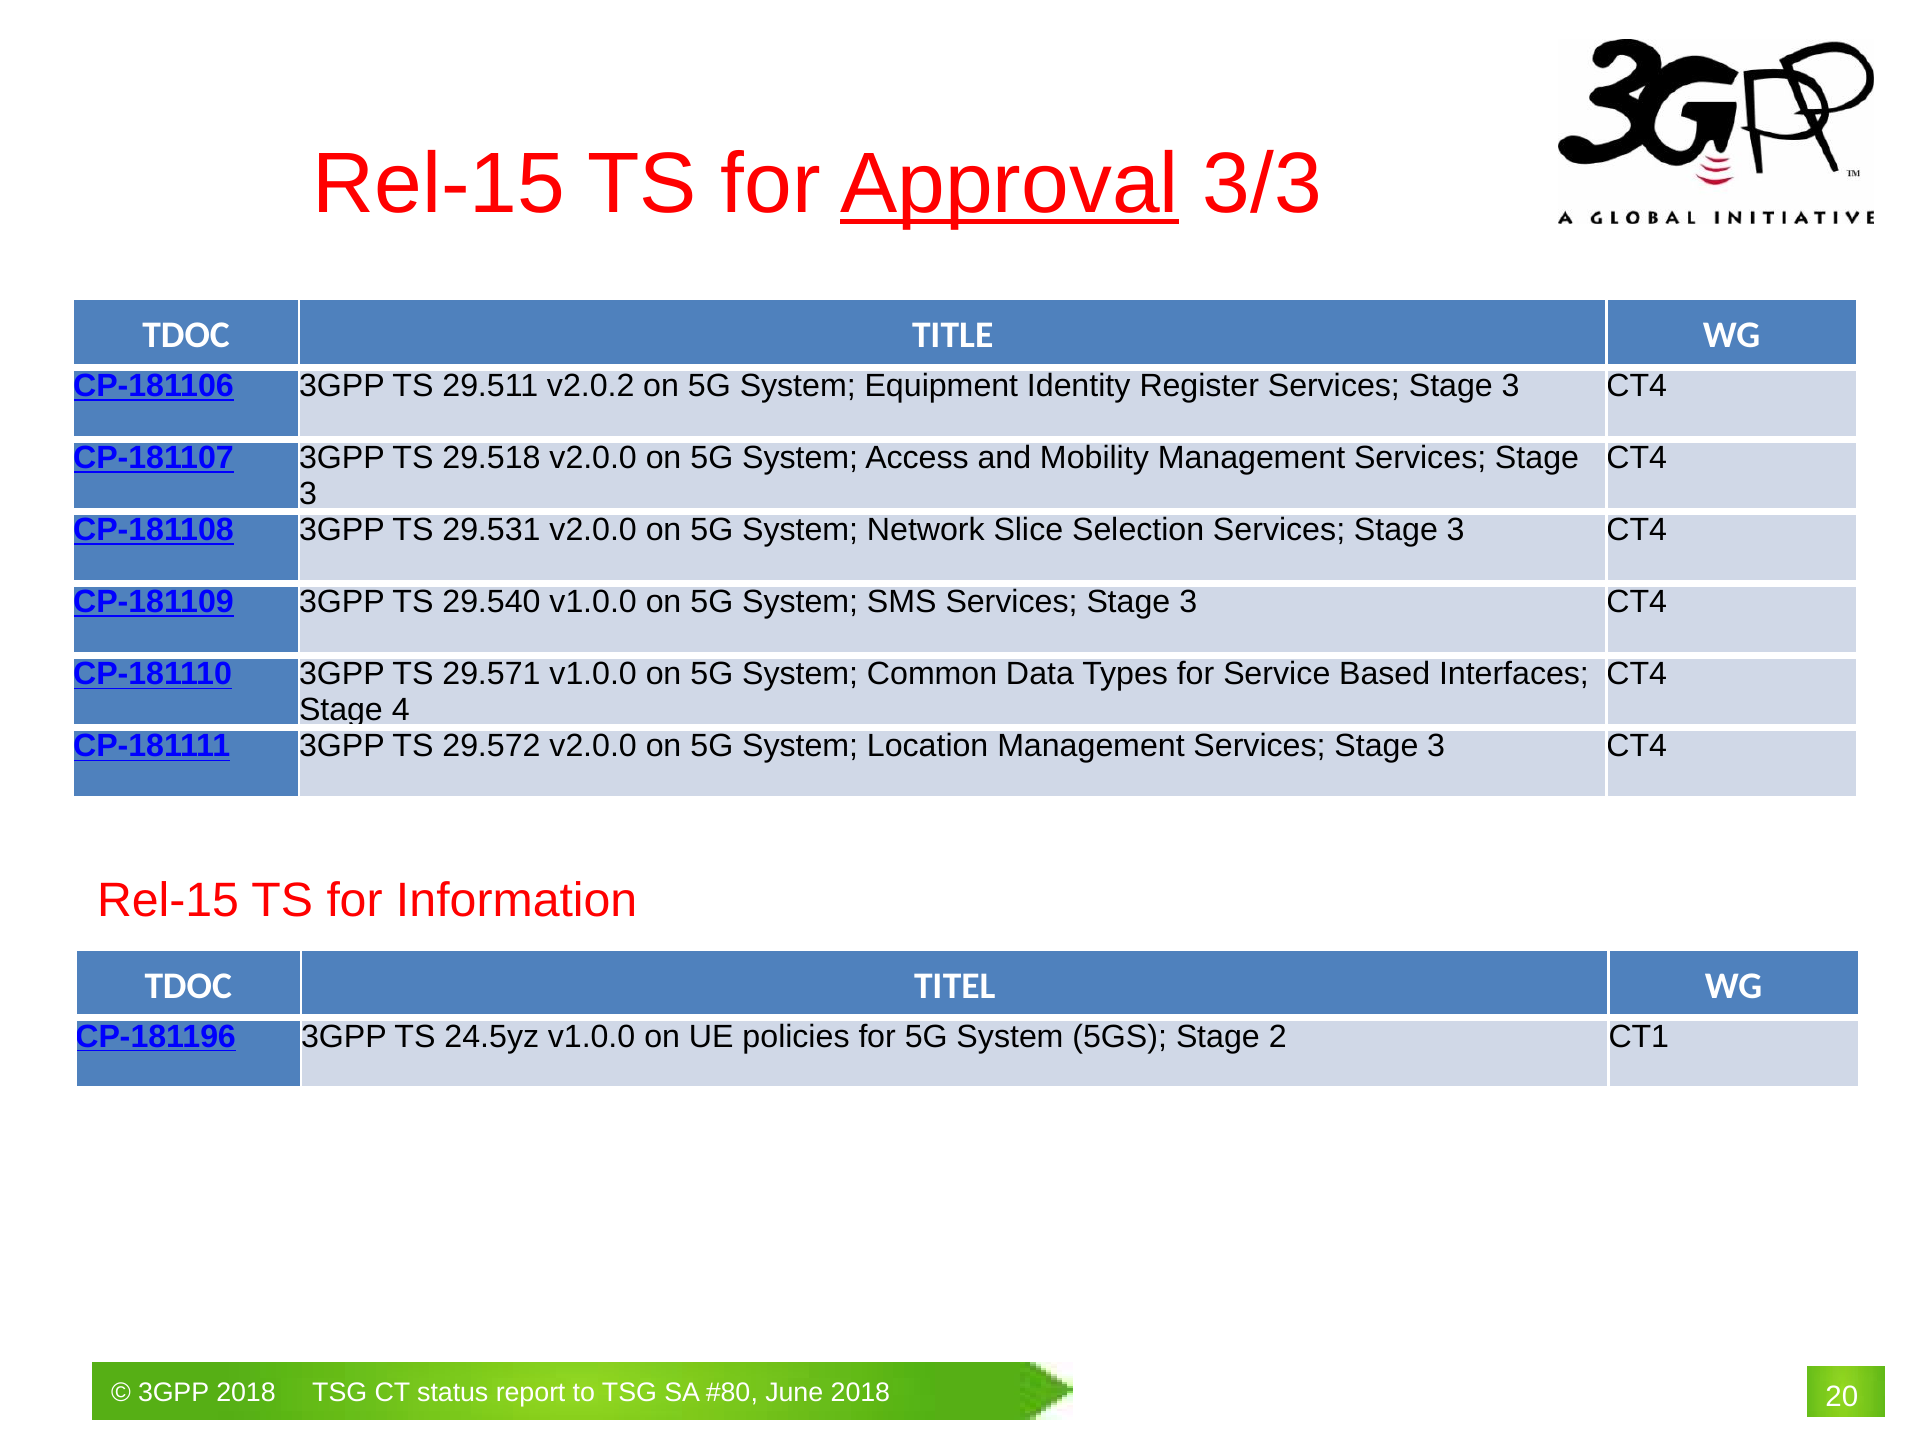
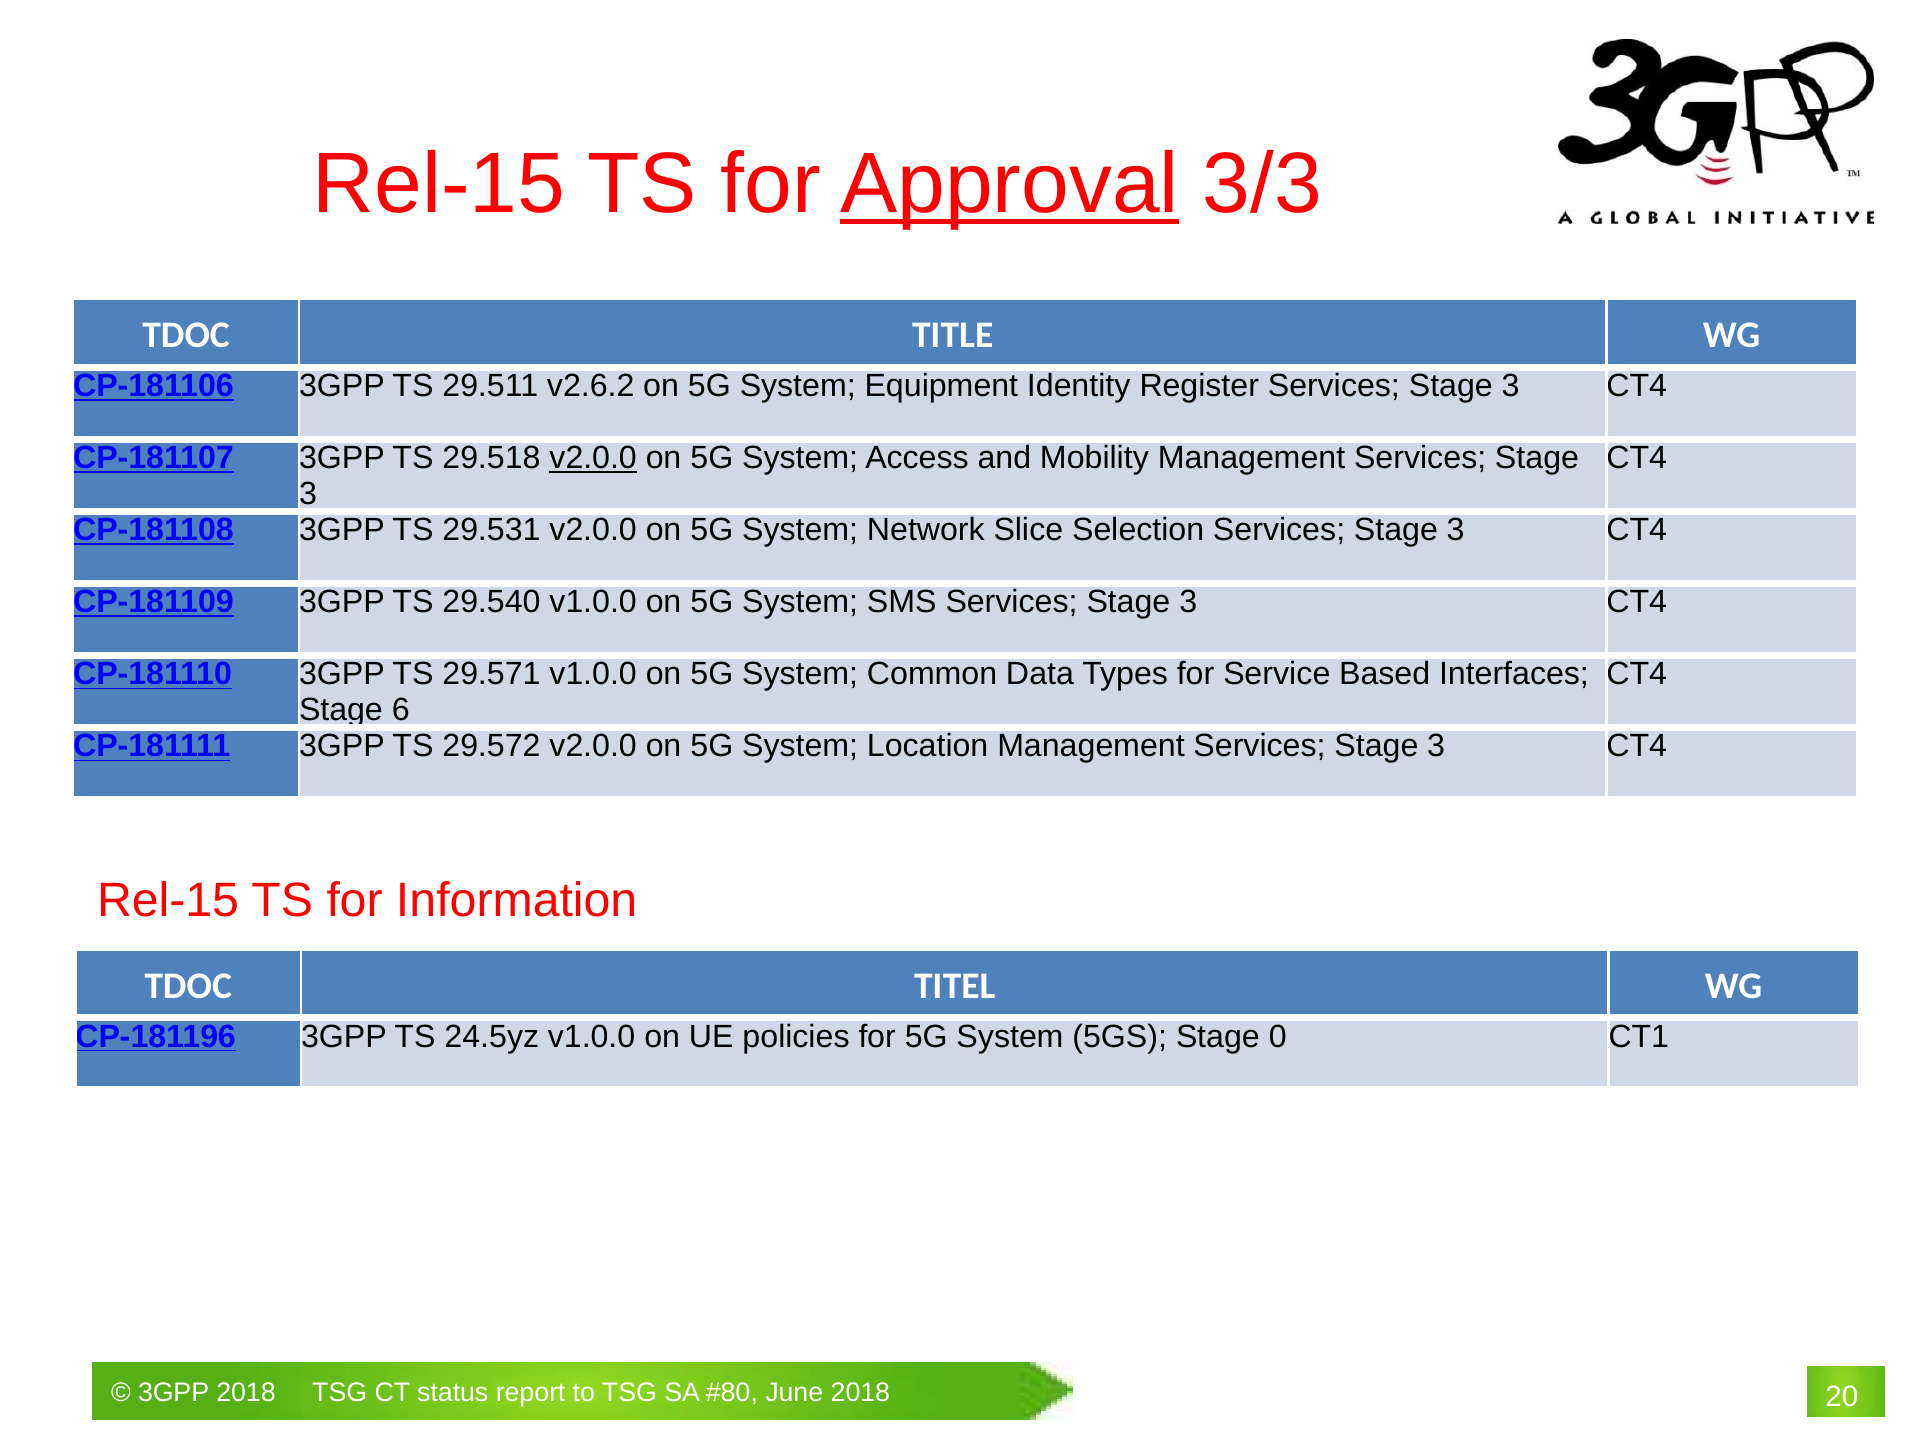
v2.0.2: v2.0.2 -> v2.6.2 (591, 386)
v2.0.0 underline: none -> present (593, 458)
4: 4 -> 6 (401, 710)
2: 2 -> 0 (1278, 1037)
